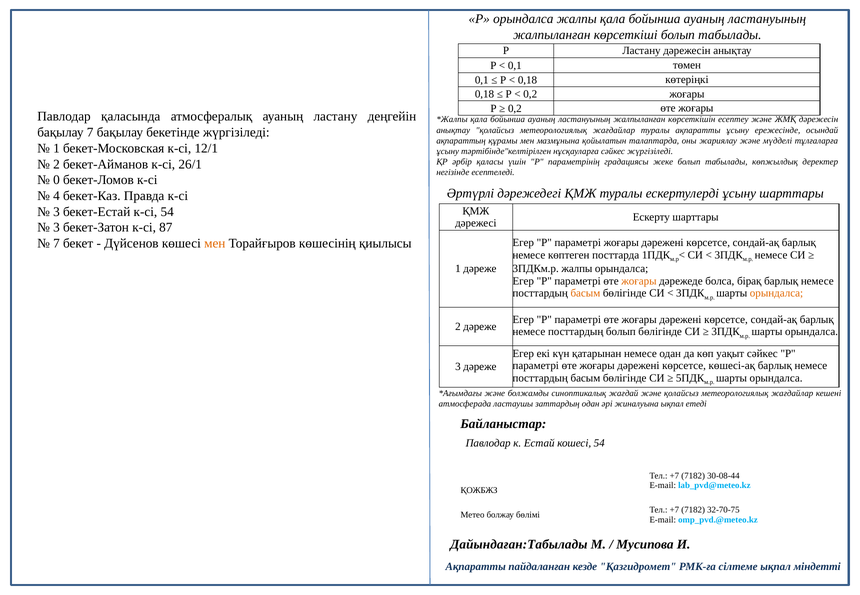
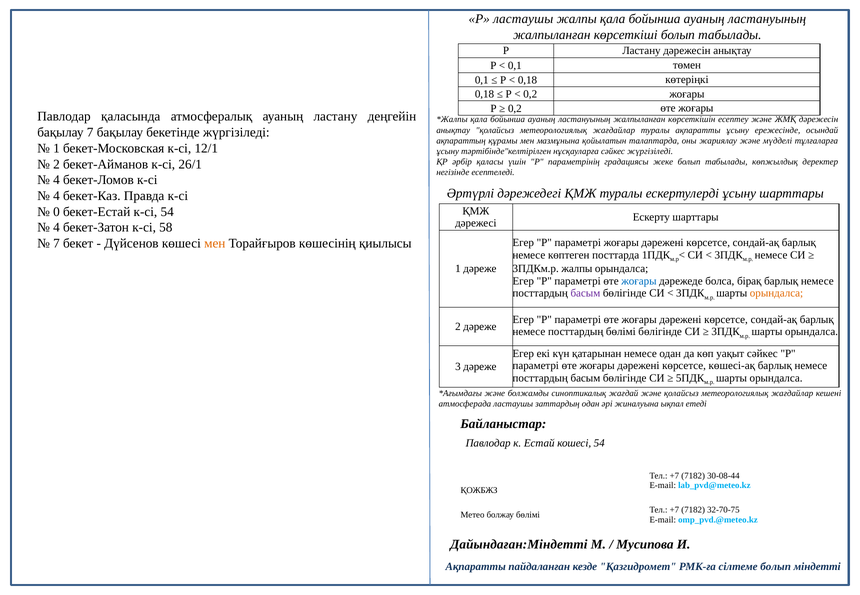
Р орындалса: орындалса -> ластаушы (523, 19)
0: 0 -> 4 (56, 180)
3: 3 -> 0 (56, 212)
3: 3 -> 4 (56, 228)
87: 87 -> 58 (166, 228)
жоғары colour: orange -> blue (639, 281)
басым colour: orange -> purple (585, 293)
посттардың болып: болып -> бөлімі (621, 332)
Дайындаған:Табылады: Дайындаған:Табылады -> Дайындаған:Міндетті (519, 545)
сілтеме ықпал: ықпал -> болып (776, 567)
